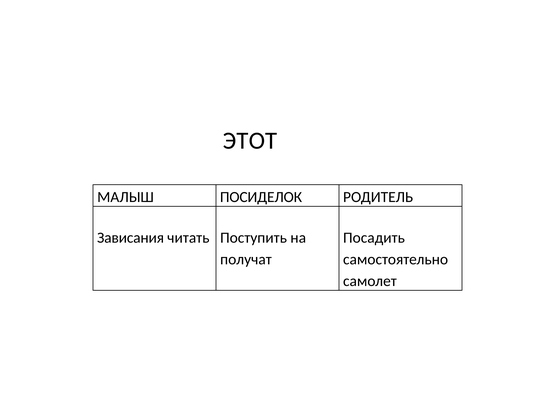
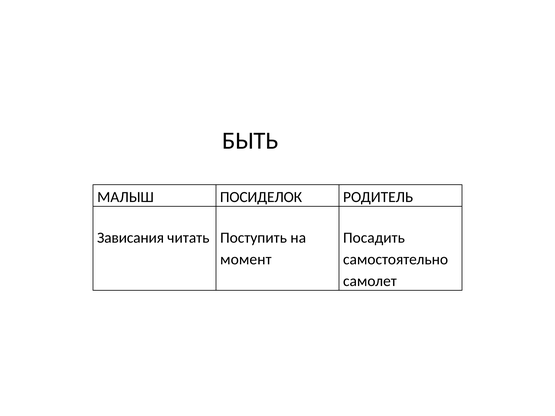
ЭТОТ: ЭТОТ -> БЫТЬ (250, 141)
получат: получат -> момент (246, 259)
